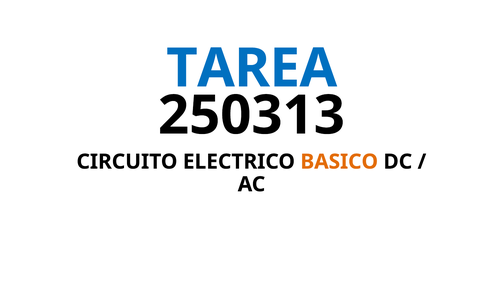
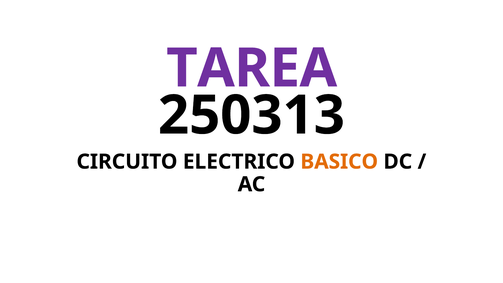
TAREA colour: blue -> purple (252, 68)
